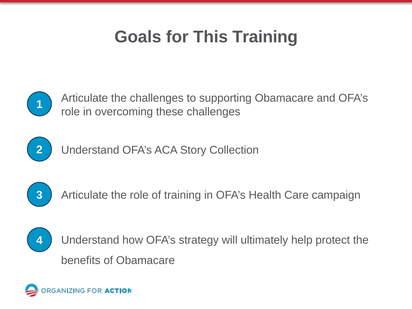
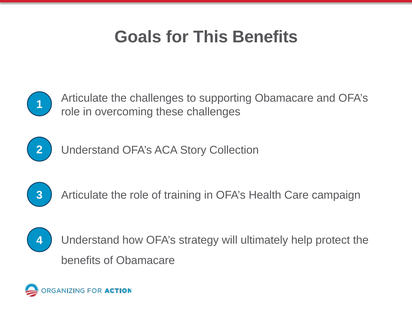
This Training: Training -> Benefits (265, 37)
